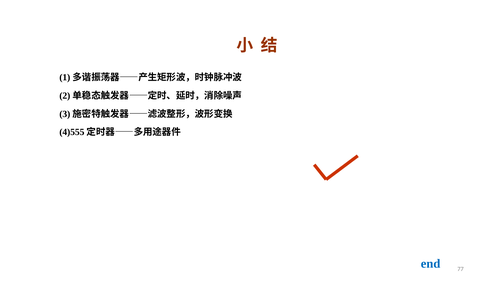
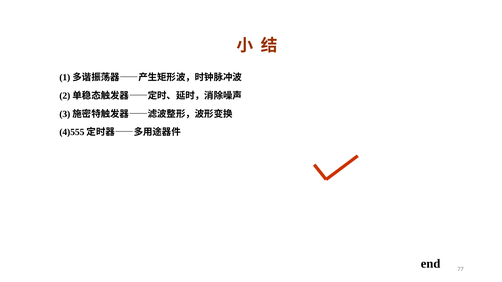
end colour: blue -> black (431, 264)
